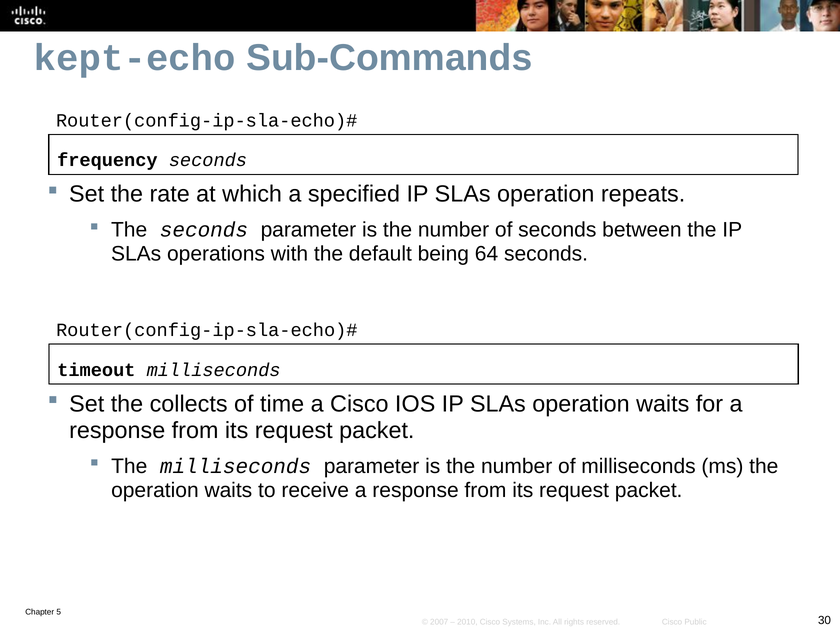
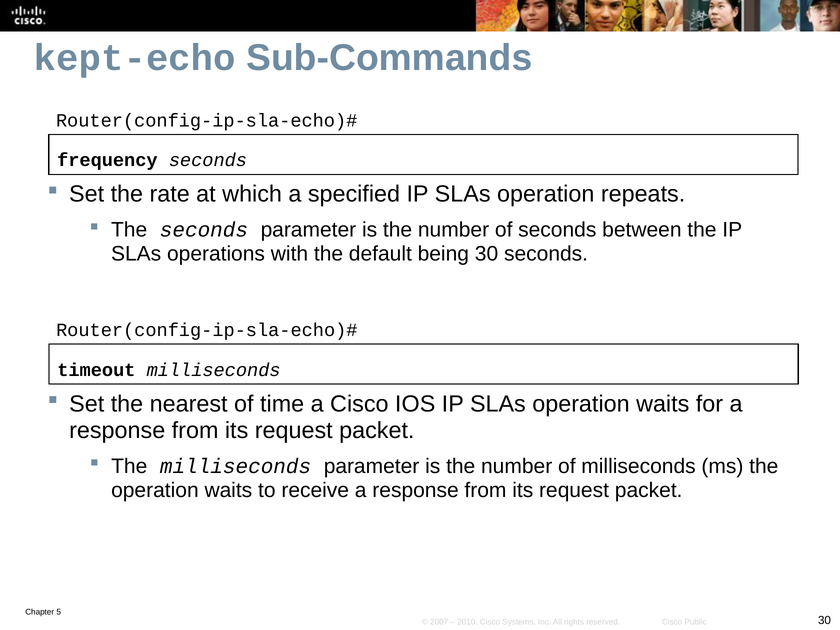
being 64: 64 -> 30 (487, 254)
collects: collects -> nearest (189, 404)
